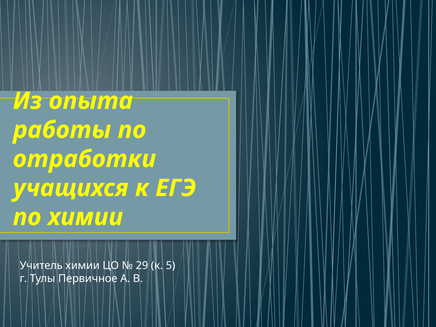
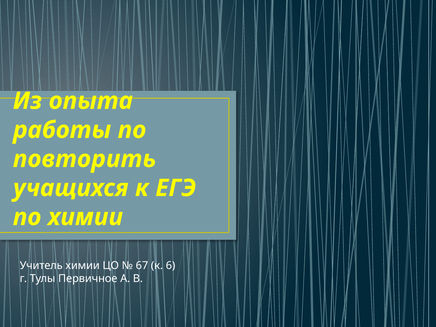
отработки: отработки -> повторить (84, 159)
29: 29 -> 67 (142, 266)
5: 5 -> 6 (171, 266)
